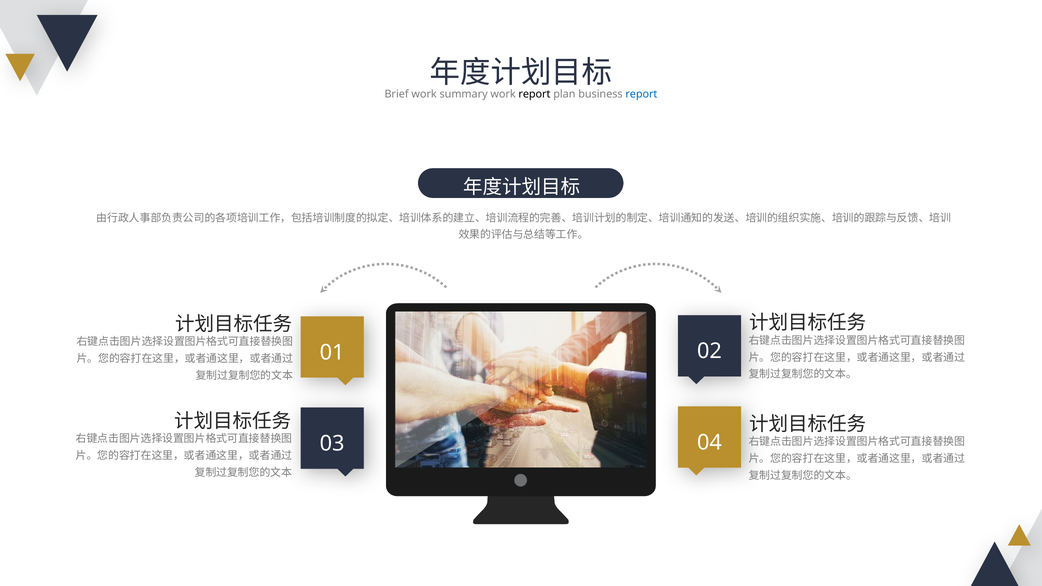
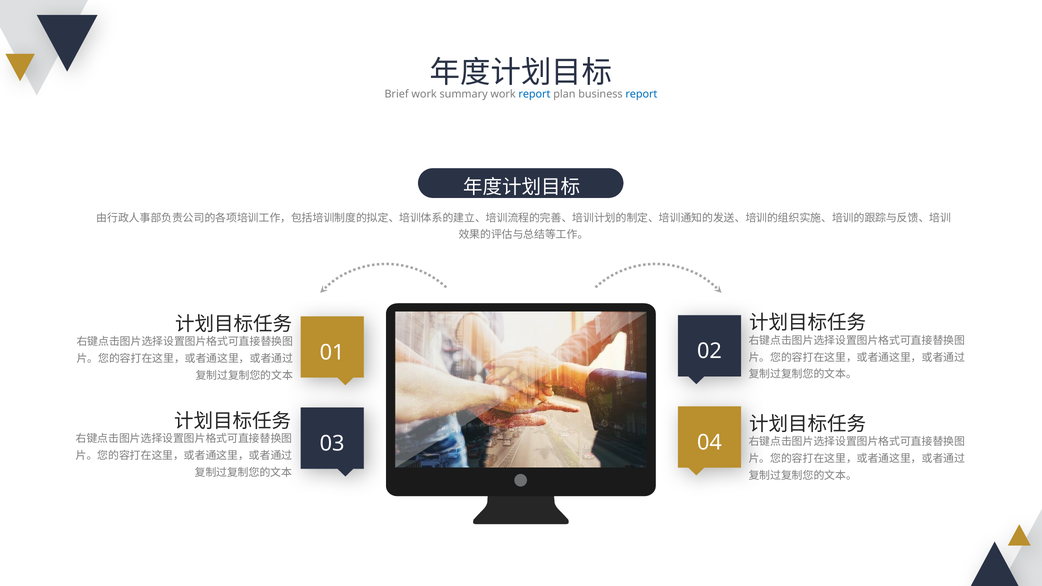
report colour: black -> blue (534, 94)
